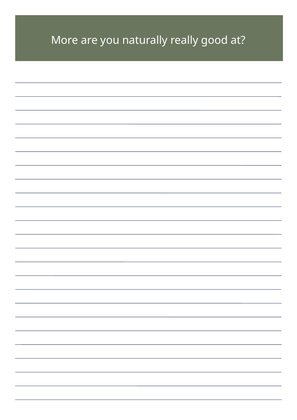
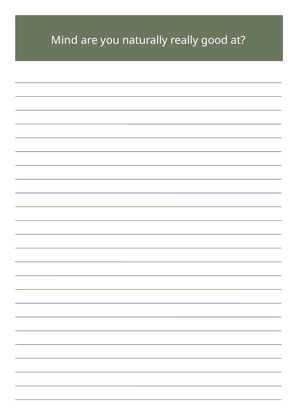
More: More -> Mind (65, 40)
